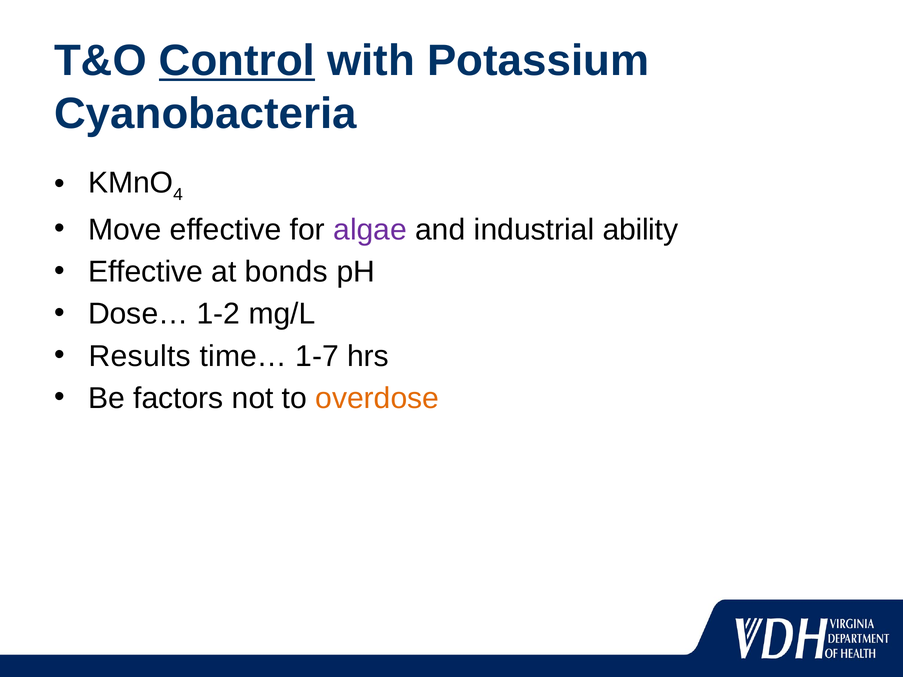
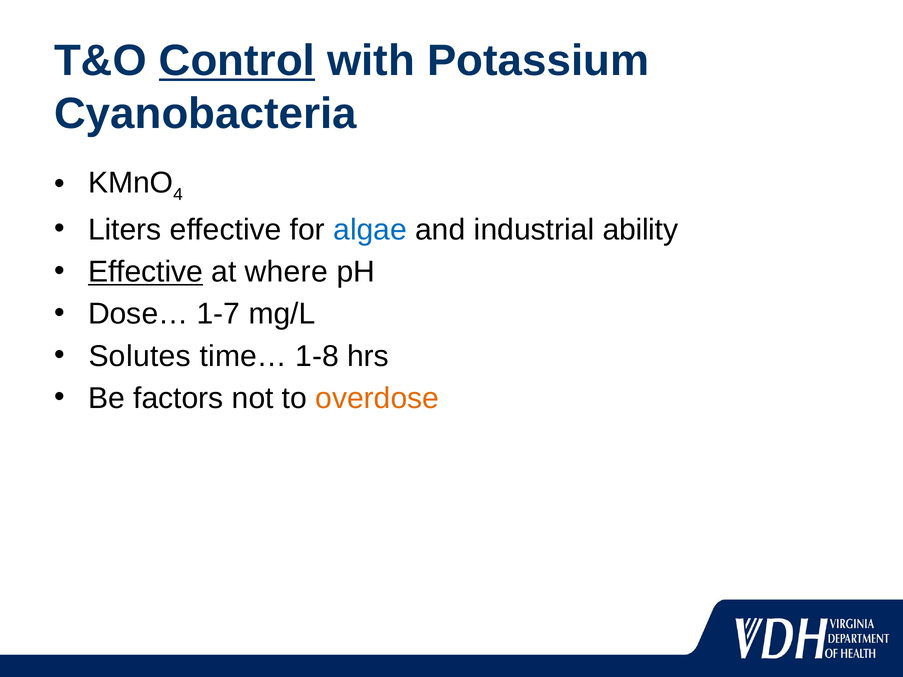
Move: Move -> Liters (125, 230)
algae colour: purple -> blue (370, 230)
Effective underline: none -> present (146, 272)
bonds: bonds -> where (286, 272)
1-2: 1-2 -> 1-7 (218, 314)
Results: Results -> Solutes (140, 356)
1-7: 1-7 -> 1-8 (317, 356)
